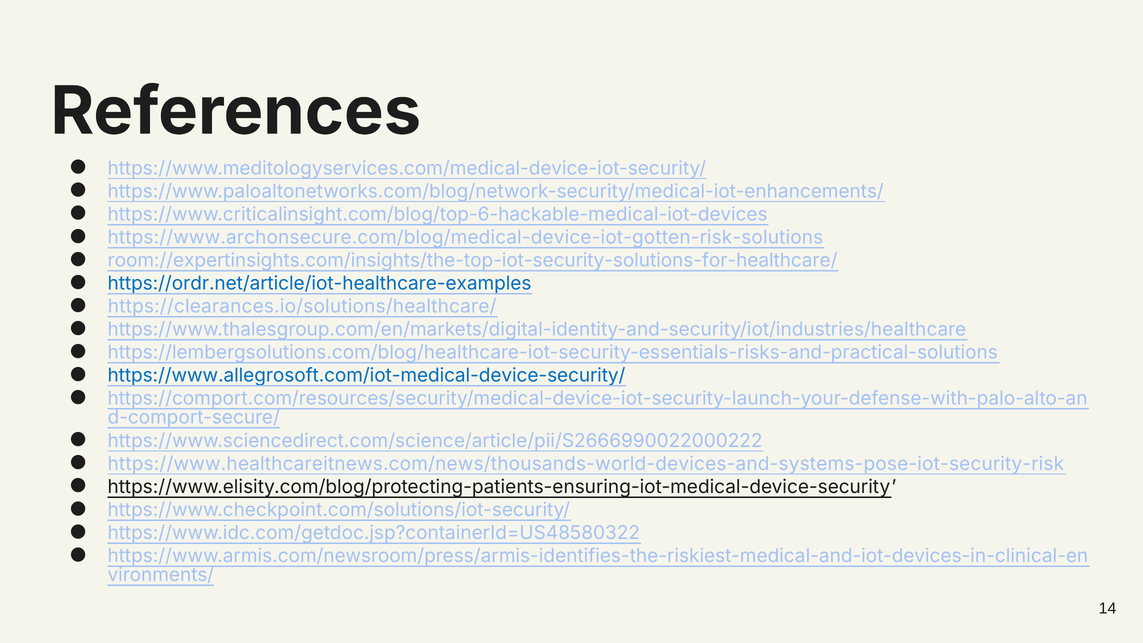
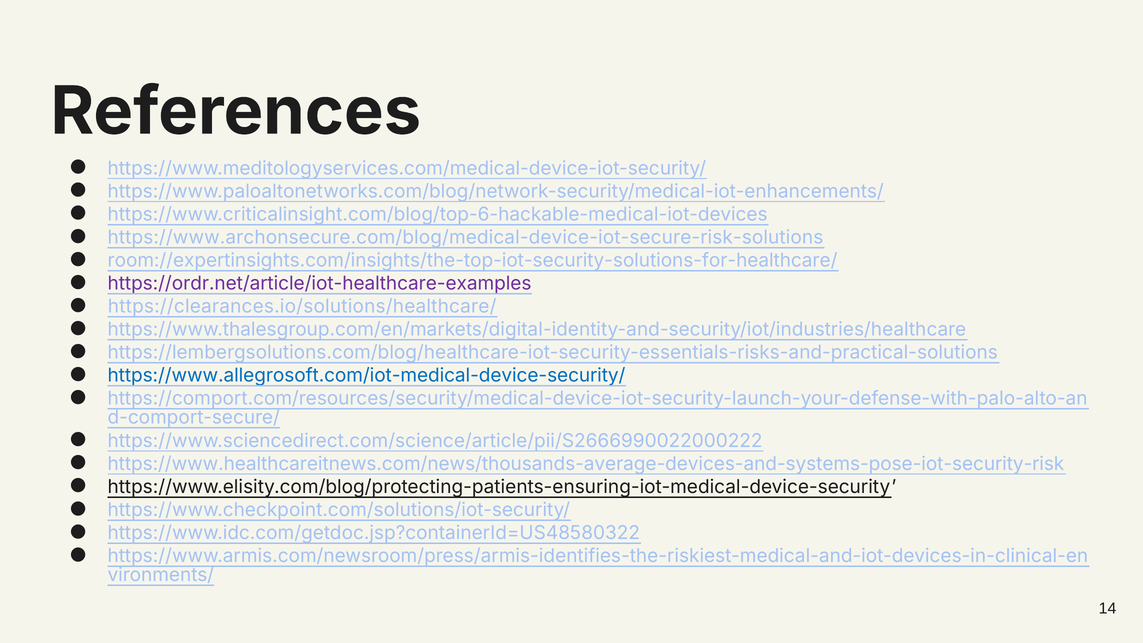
https://www.archonsecure.com/blog/medical-device-iot-gotten-risk-solutions: https://www.archonsecure.com/blog/medical-device-iot-gotten-risk-solutions -> https://www.archonsecure.com/blog/medical-device-iot-secure-risk-solutions (465, 237)
https://ordr.net/article/iot-healthcare-examples colour: blue -> purple (319, 283)
https://www.healthcareitnews.com/news/thousands-world-devices-and-systems-pose-iot-security-risk: https://www.healthcareitnews.com/news/thousands-world-devices-and-systems-pose-iot-security-risk -> https://www.healthcareitnews.com/news/thousands-average-devices-and-systems-pose-iot-security-risk (586, 464)
